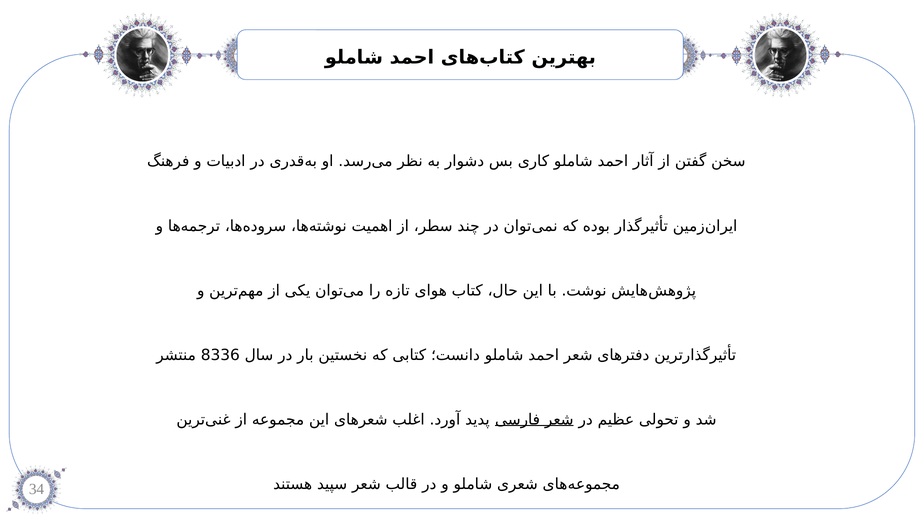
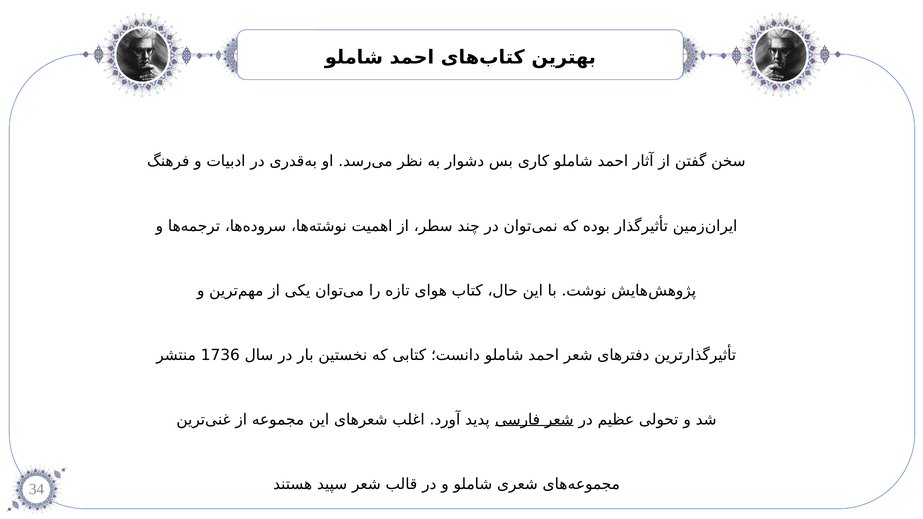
8336: 8336 -> 1736 (220, 355)
